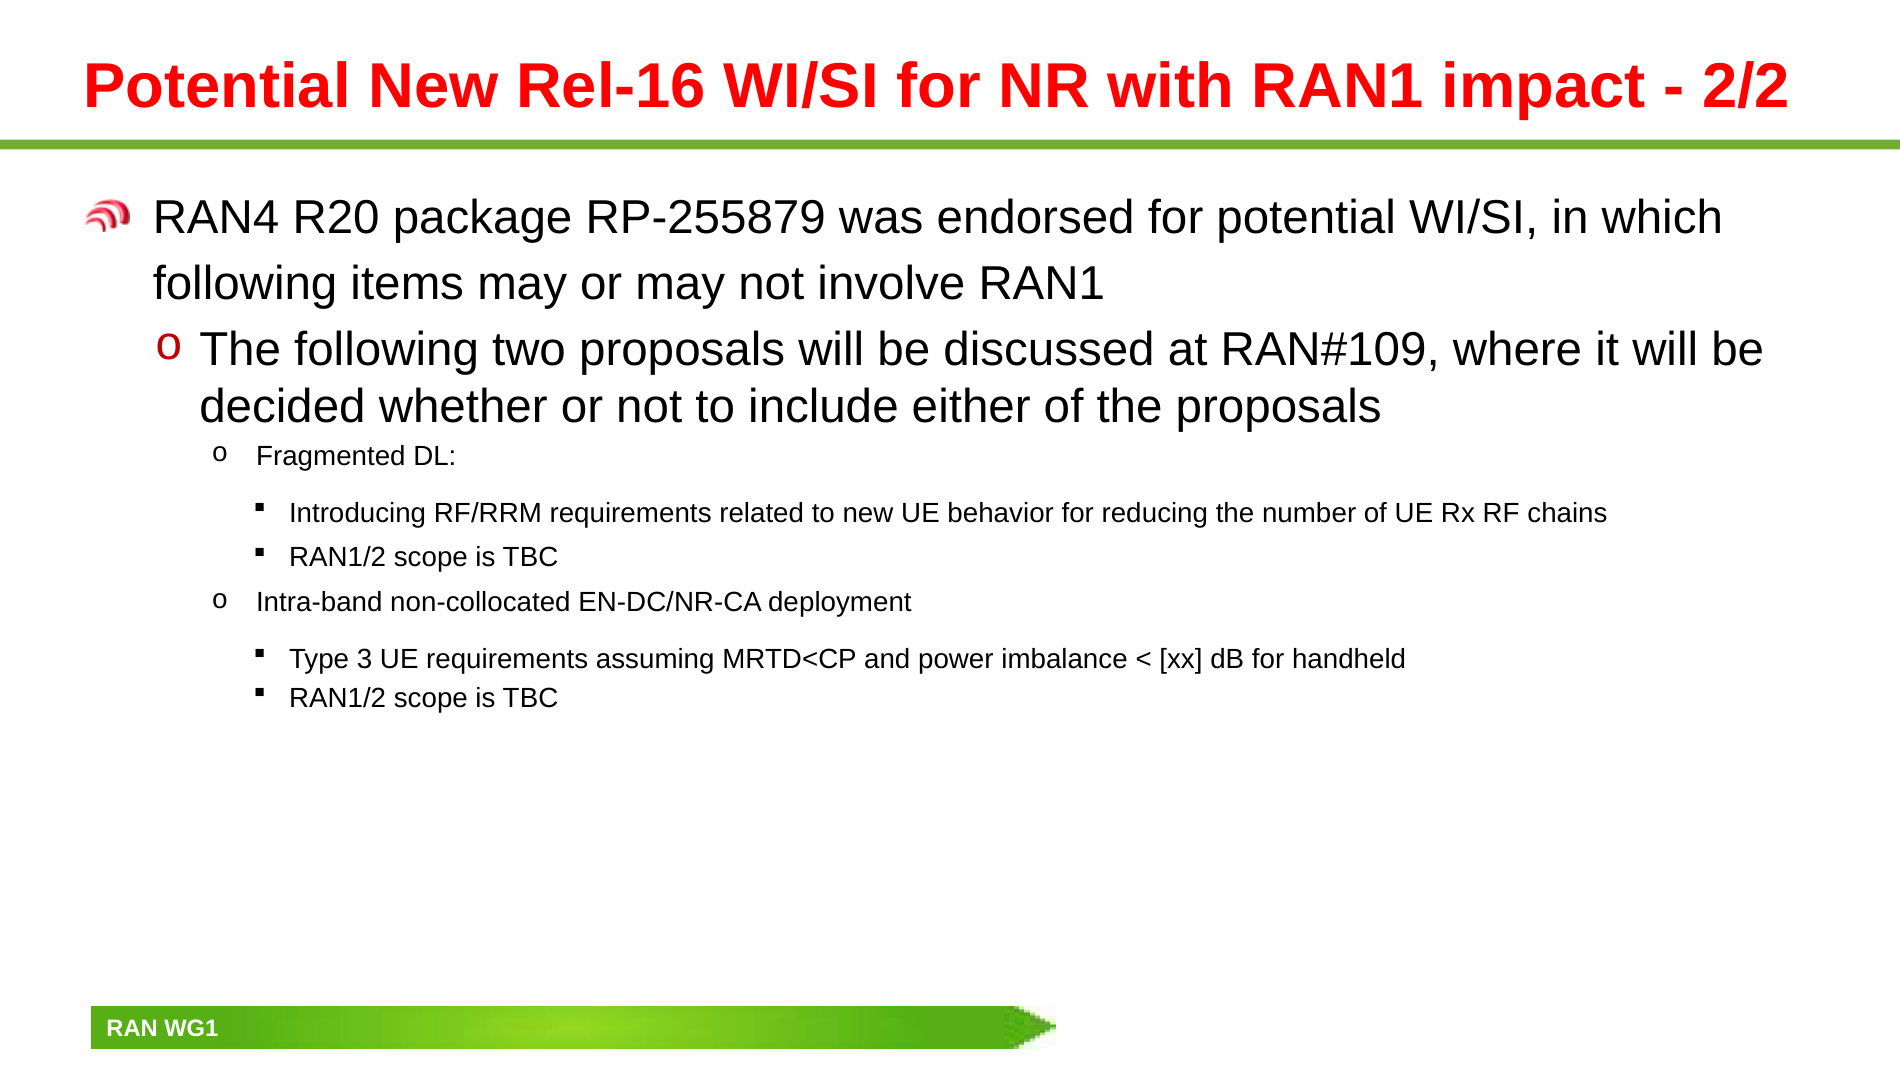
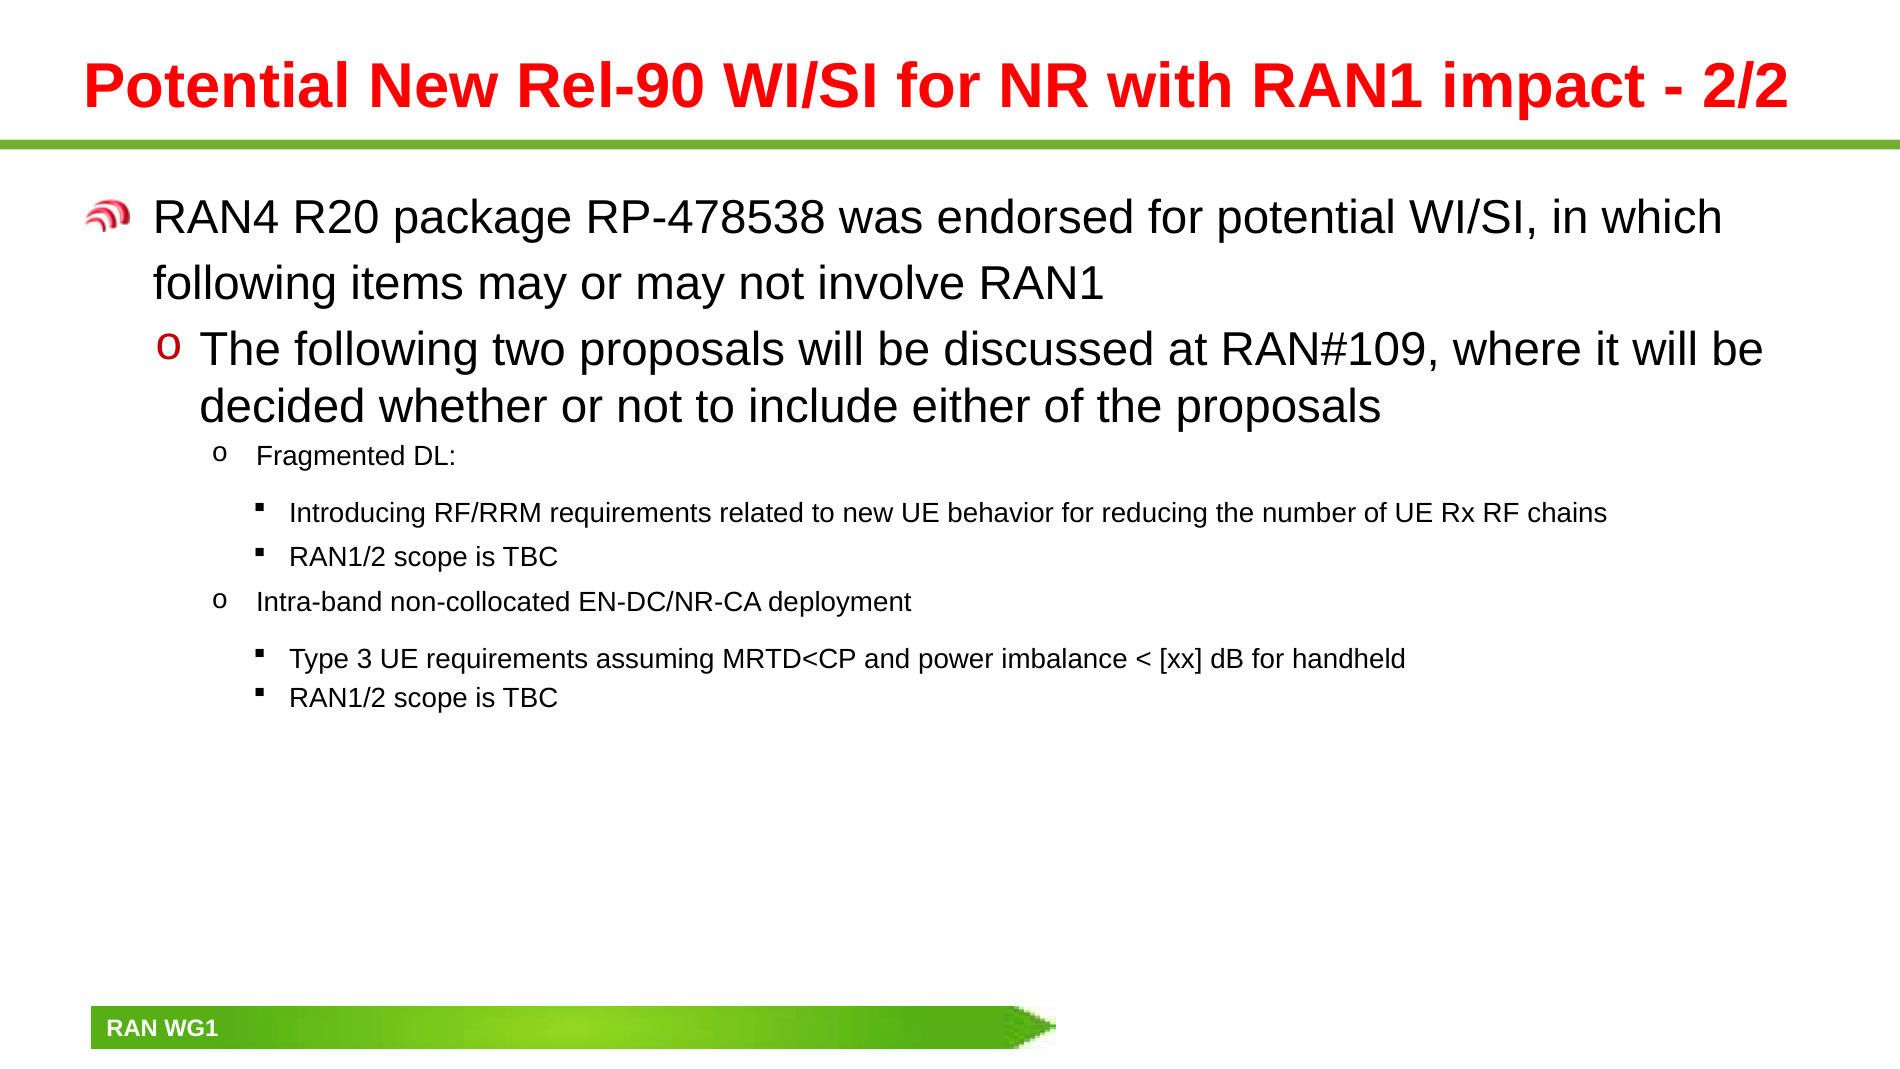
Rel-16: Rel-16 -> Rel-90 (611, 87)
RP-255879: RP-255879 -> RP-478538 (706, 218)
